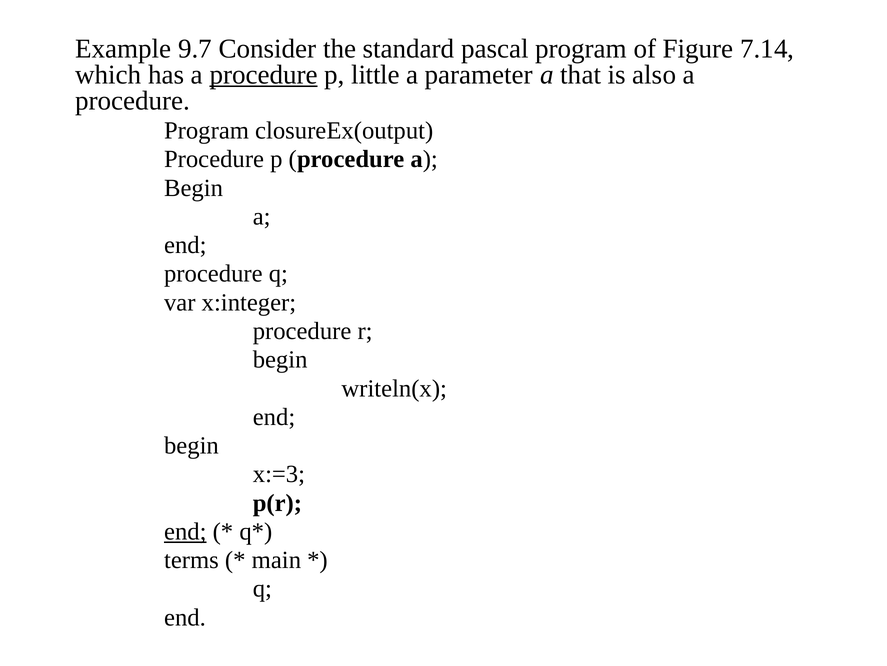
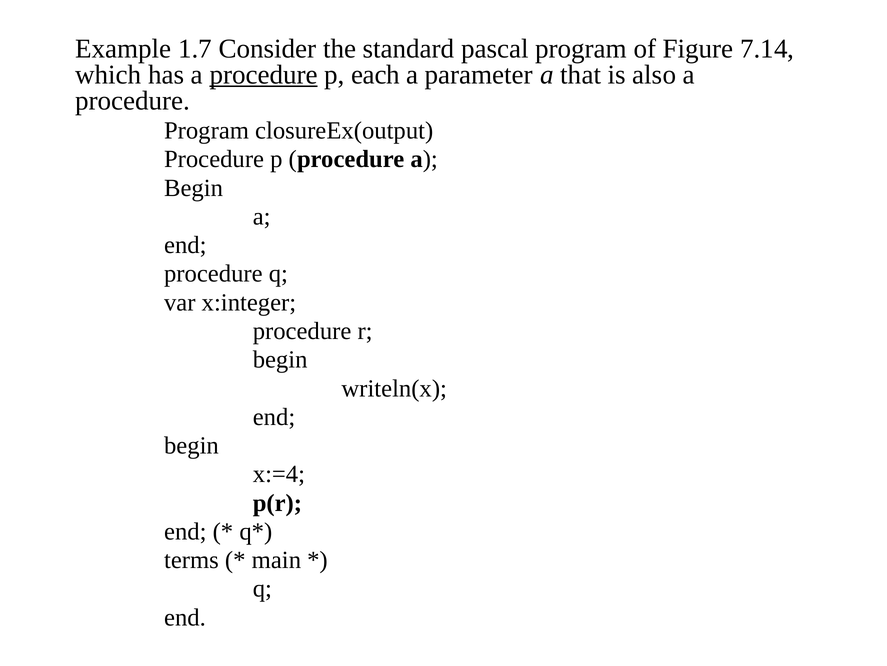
9.7: 9.7 -> 1.7 (195, 49)
little: little -> each (376, 75)
x:=3: x:=3 -> x:=4 (279, 474)
end underline: present -> none (185, 531)
